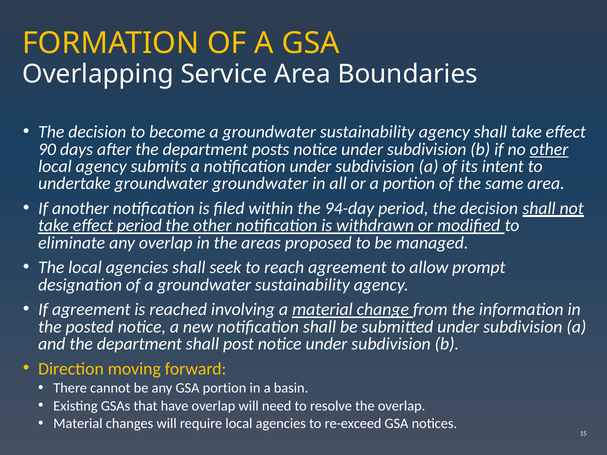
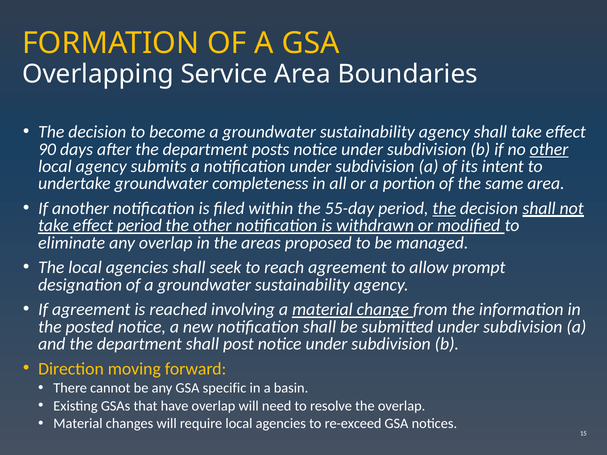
groundwater groundwater: groundwater -> completeness (260, 184)
94-day: 94-day -> 55-day (349, 209)
the underline: none -> present (444, 209)
GSA portion: portion -> specific (225, 388)
